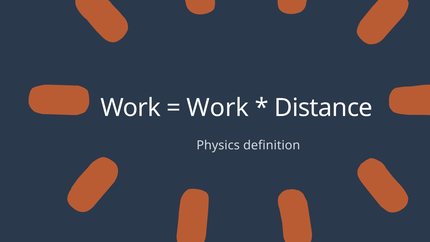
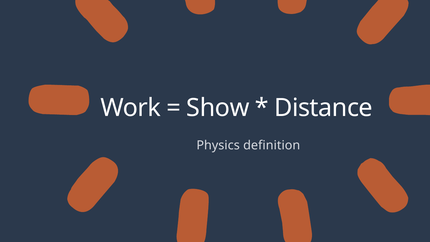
Work: Work -> Show (218, 108)
